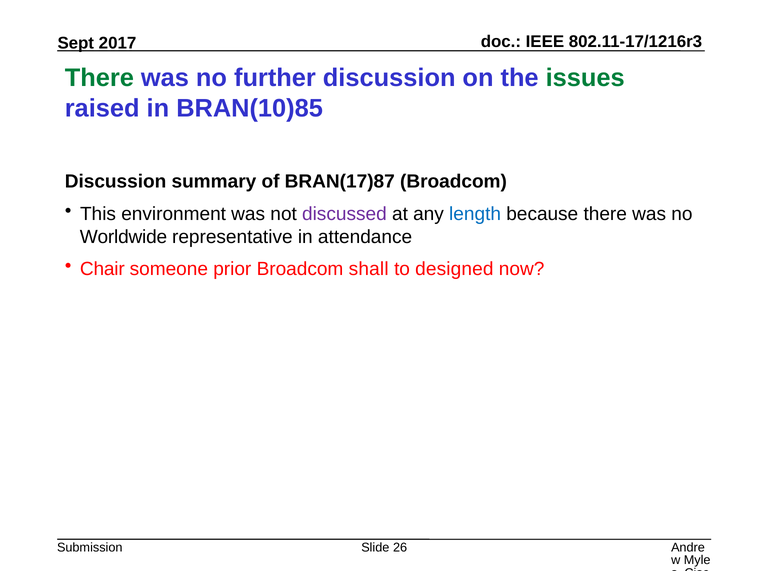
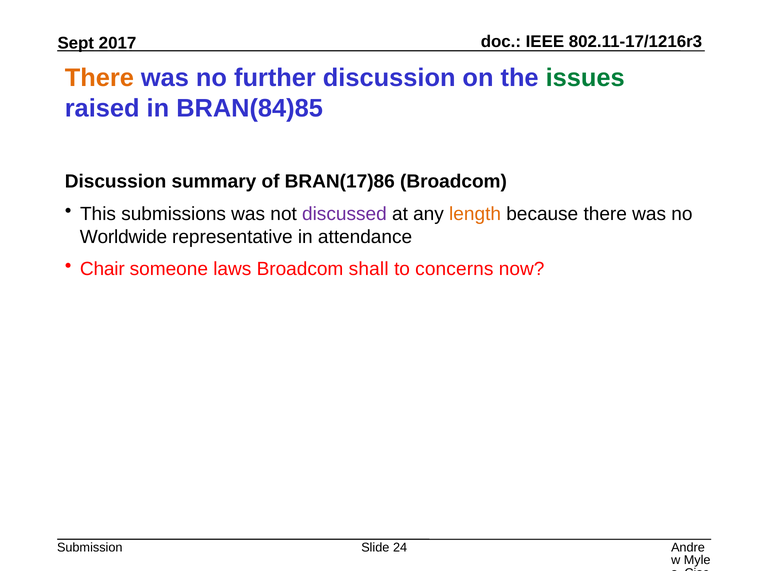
There colour: green -> orange (99, 78)
BRAN(10)85: BRAN(10)85 -> BRAN(84)85 (250, 108)
BRAN(17)87: BRAN(17)87 -> BRAN(17)86 (340, 182)
environment: environment -> submissions (174, 214)
length colour: blue -> orange (475, 214)
prior: prior -> laws (232, 269)
designed: designed -> concerns (454, 269)
26: 26 -> 24 (400, 548)
